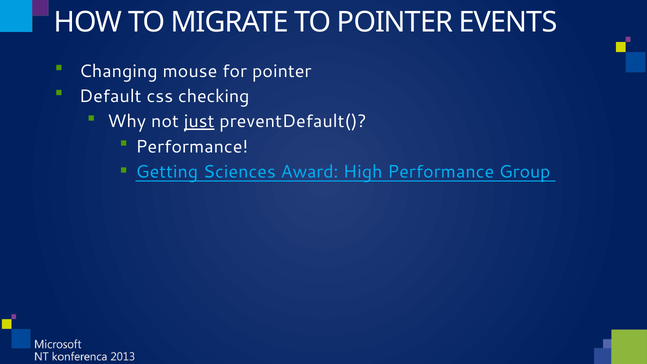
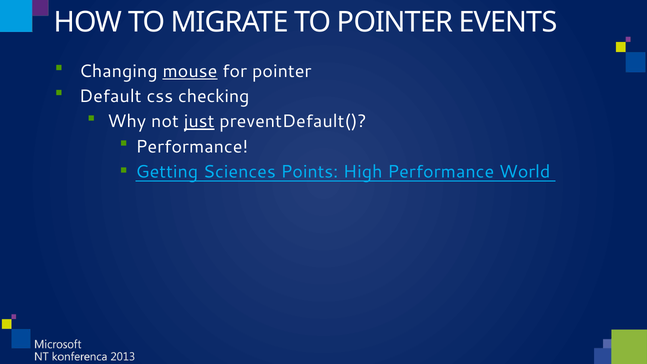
mouse underline: none -> present (190, 71)
Award: Award -> Points (309, 172)
Group: Group -> World (525, 172)
